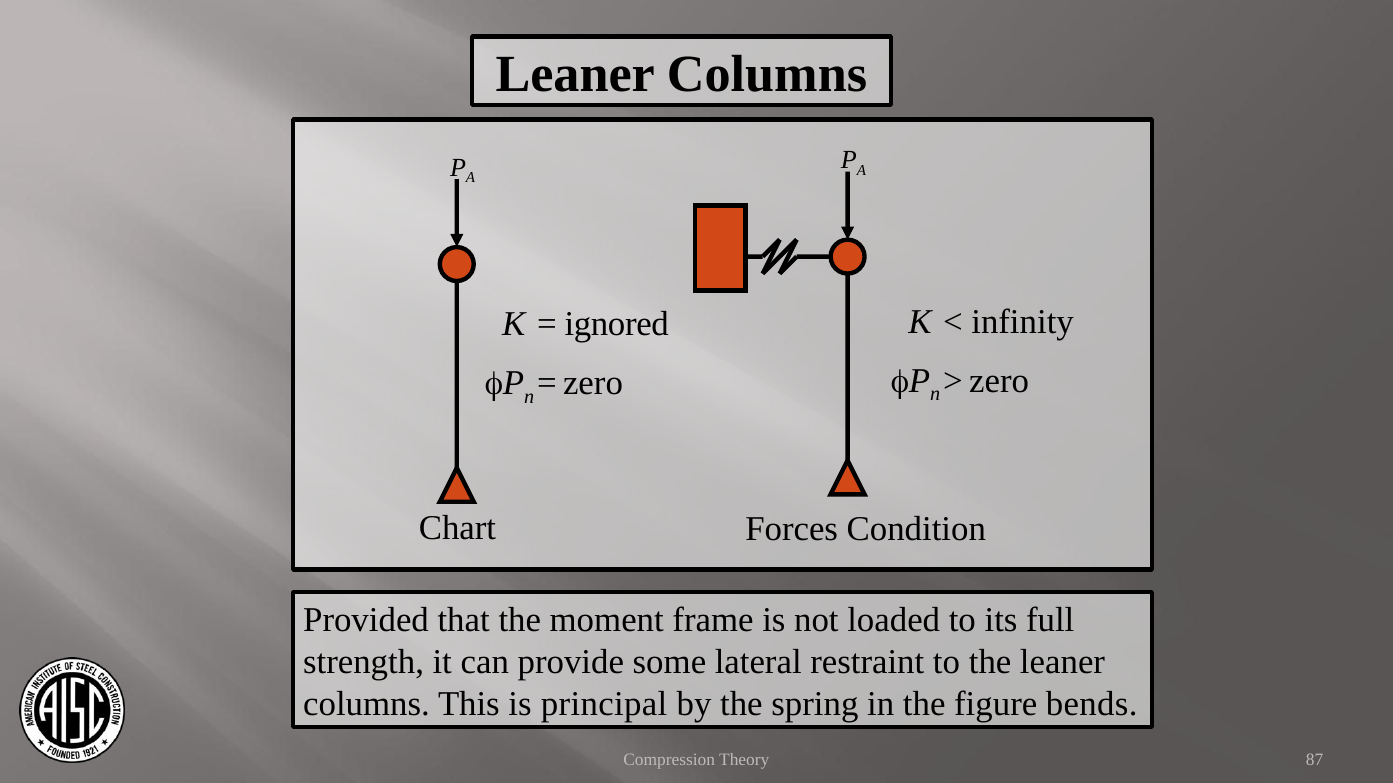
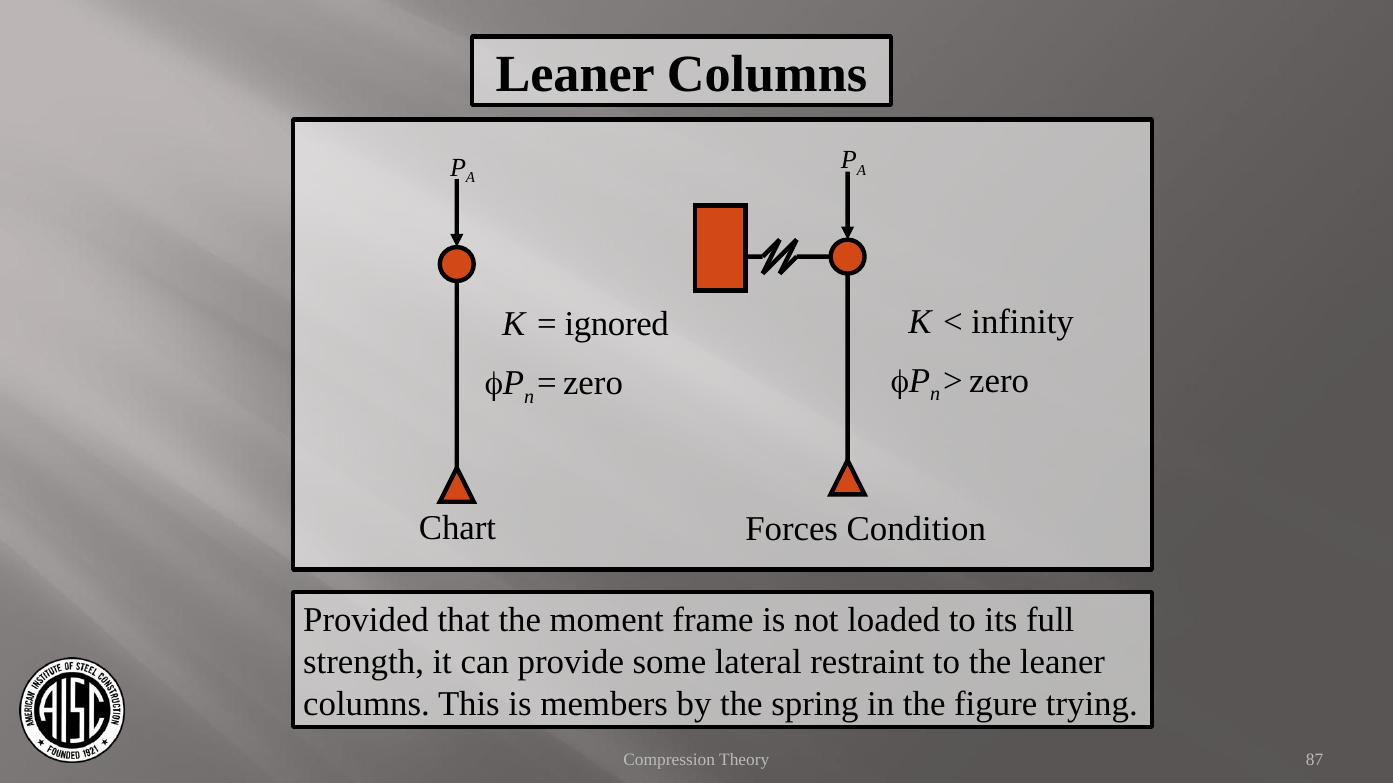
principal: principal -> members (604, 704)
bends: bends -> trying (1092, 704)
